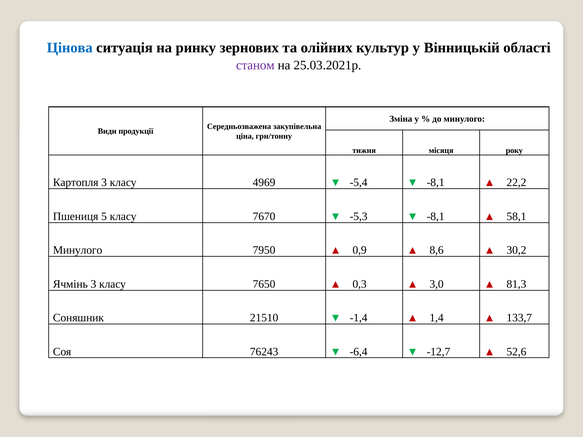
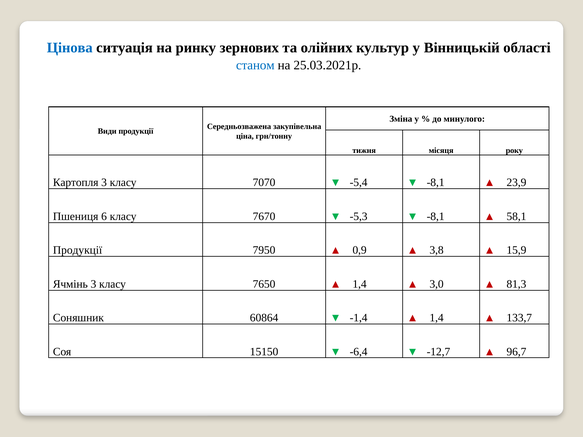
станом colour: purple -> blue (255, 65)
4969: 4969 -> 7070 (264, 183)
22,2: 22,2 -> 23,9 (516, 183)
5: 5 -> 6 (104, 217)
Минулого: Минулого -> Продукції (78, 250)
8,6: 8,6 -> 3,8 (437, 250)
30,2: 30,2 -> 15,9 (516, 250)
0,3: 0,3 -> 1,4 (360, 284)
21510: 21510 -> 60864 (264, 318)
76243: 76243 -> 15150 (264, 352)
52,6: 52,6 -> 96,7 (516, 352)
